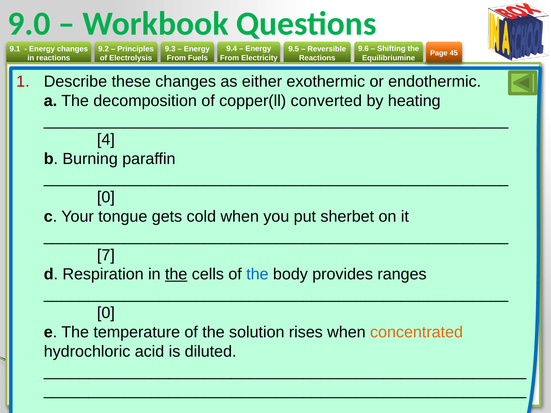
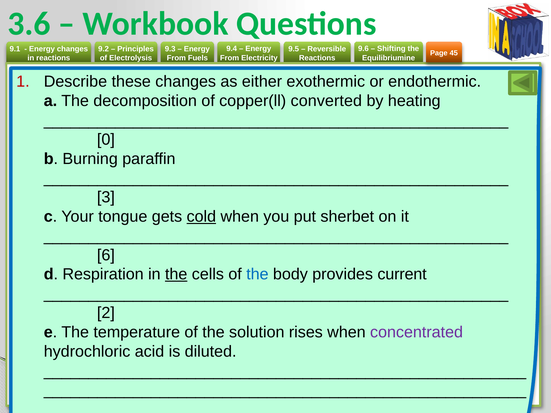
9.0: 9.0 -> 3.6 (29, 24)
4: 4 -> 0 (106, 140)
0: 0 -> 3 (106, 197)
cold underline: none -> present (201, 217)
7: 7 -> 6 (106, 255)
ranges: ranges -> current (402, 275)
0: 0 -> 2 (106, 313)
concentrated colour: orange -> purple (417, 332)
